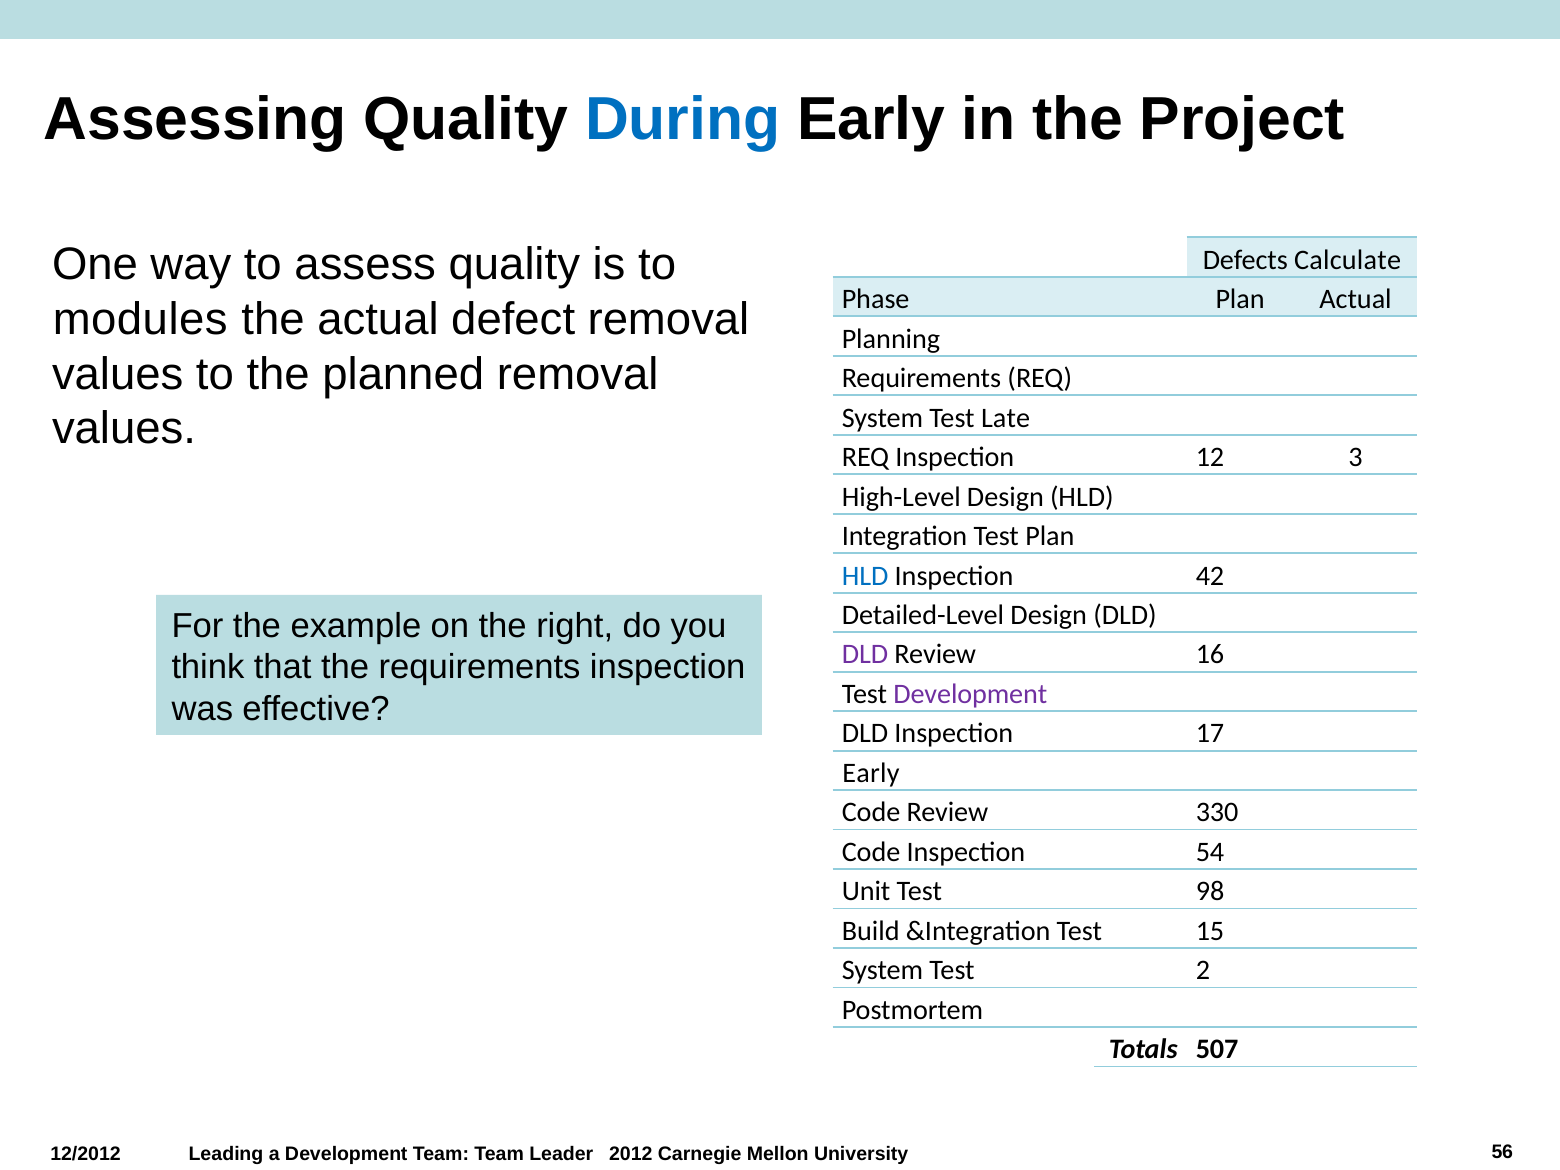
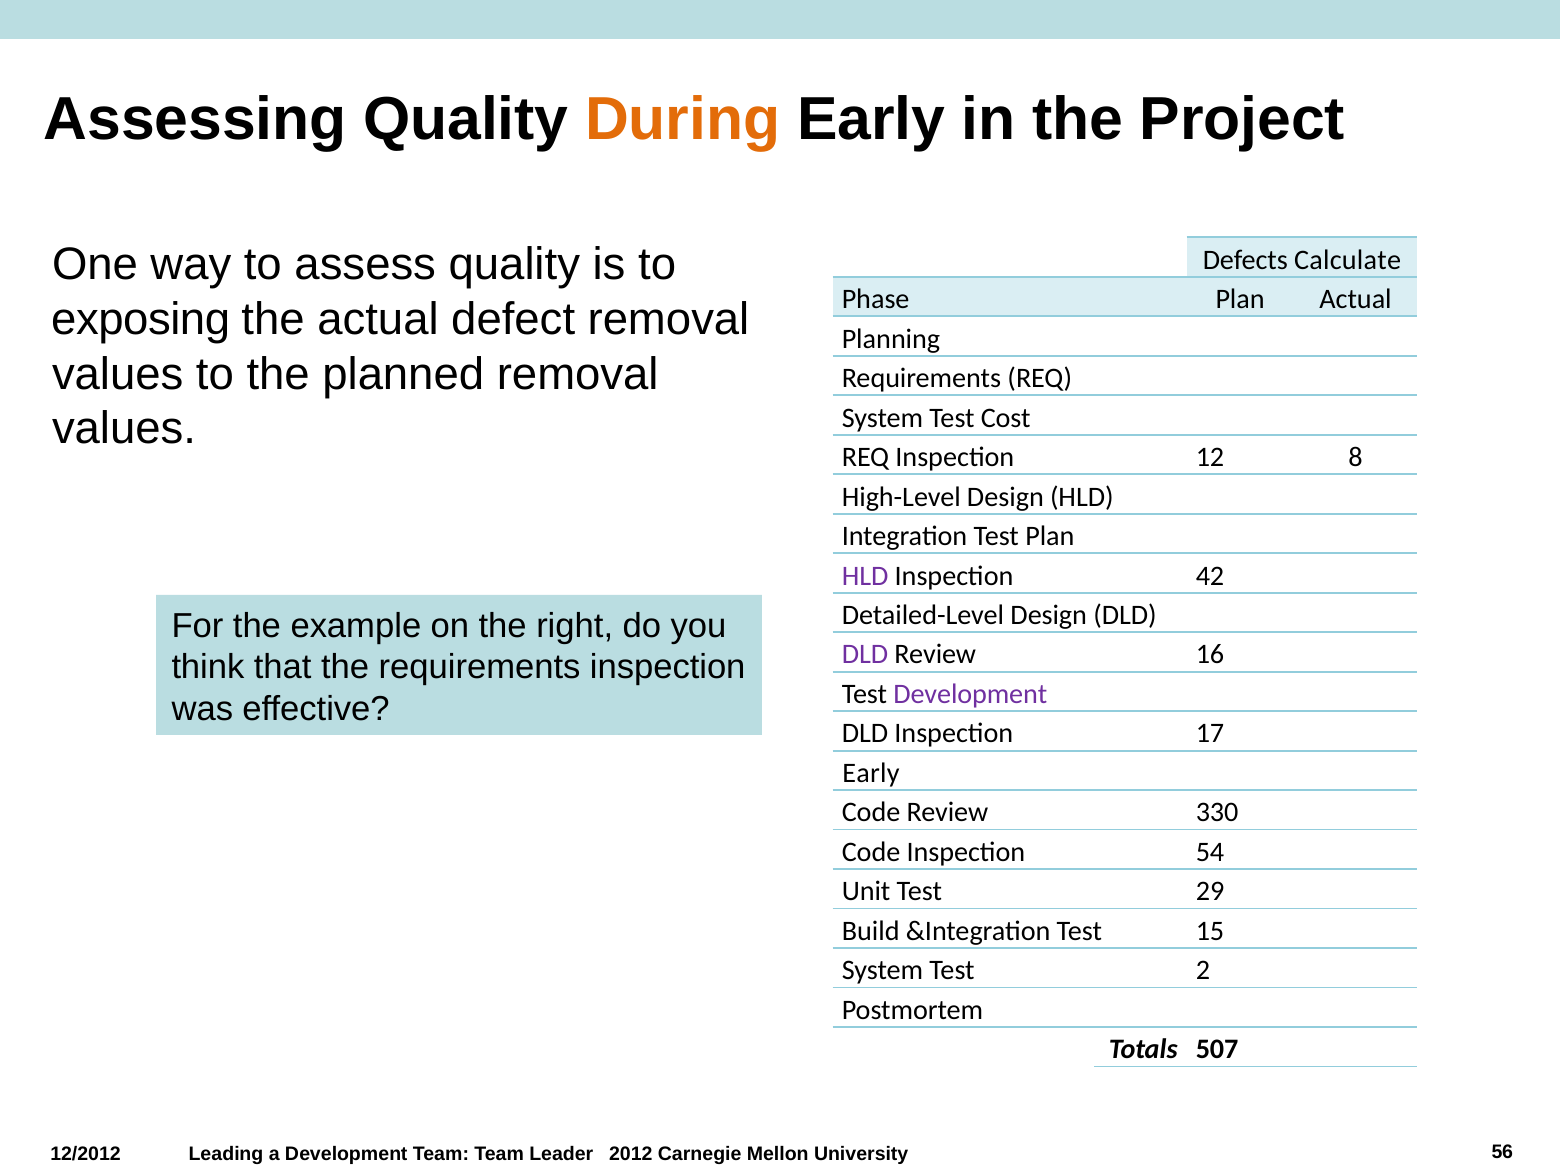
During colour: blue -> orange (683, 120)
modules: modules -> exposing (141, 319)
Late: Late -> Cost (1006, 418)
3: 3 -> 8 (1356, 457)
HLD colour: blue -> purple (865, 576)
98: 98 -> 29 (1210, 892)
